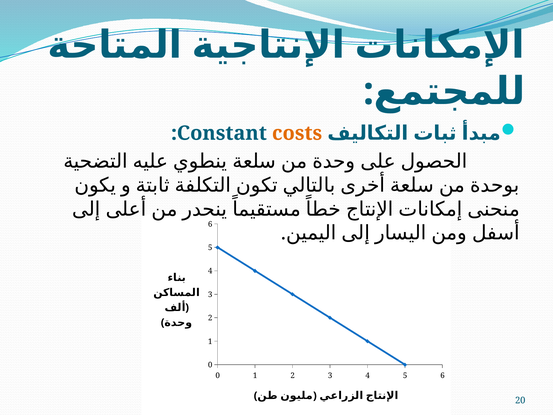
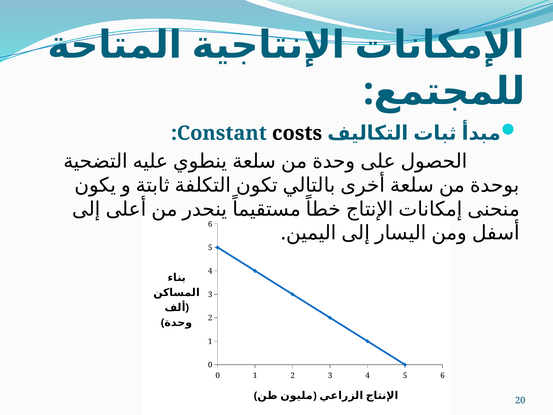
costs colour: orange -> black (297, 133)
